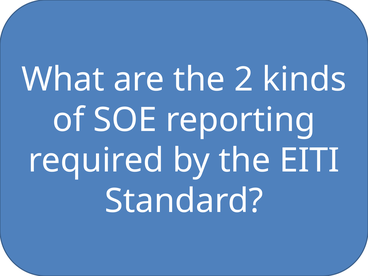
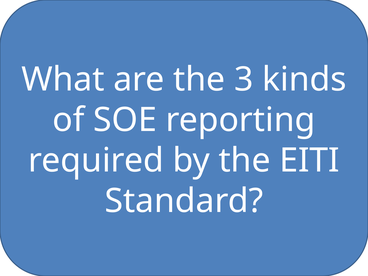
2: 2 -> 3 (244, 80)
